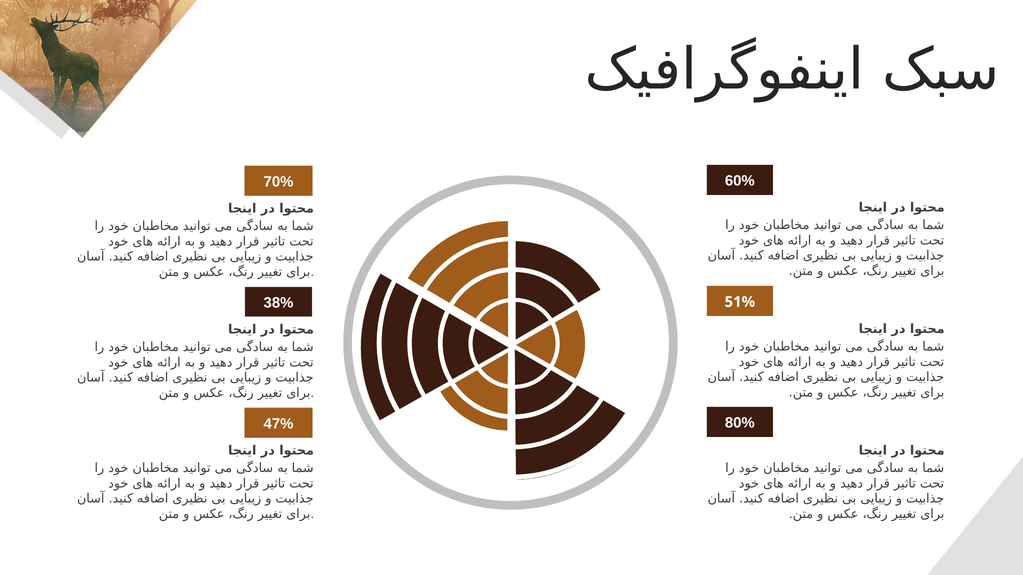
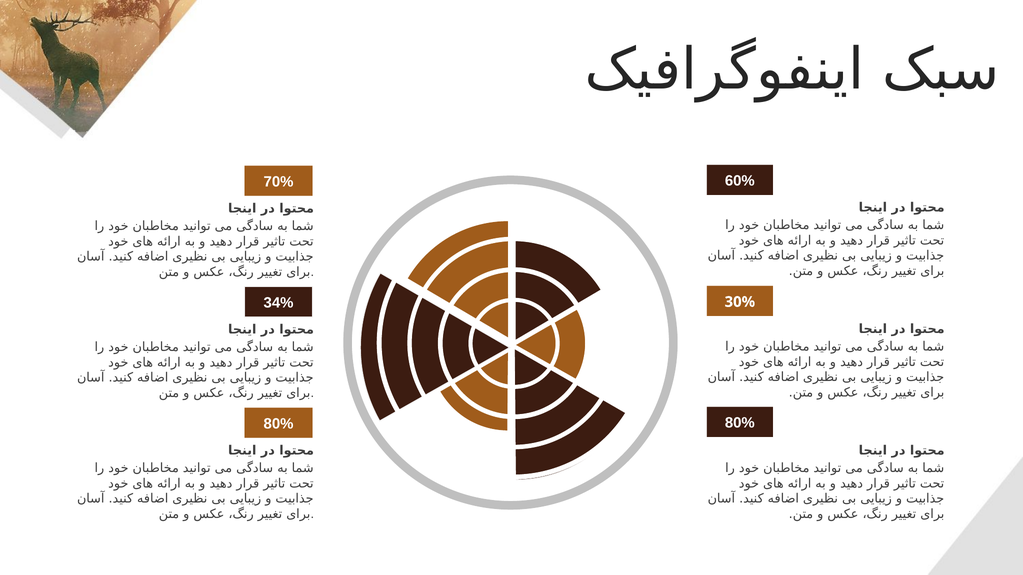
38%: 38% -> 34% (279, 303)
51%: 51% -> 30% (740, 302)
47%: 47% -> 80% (279, 424)
